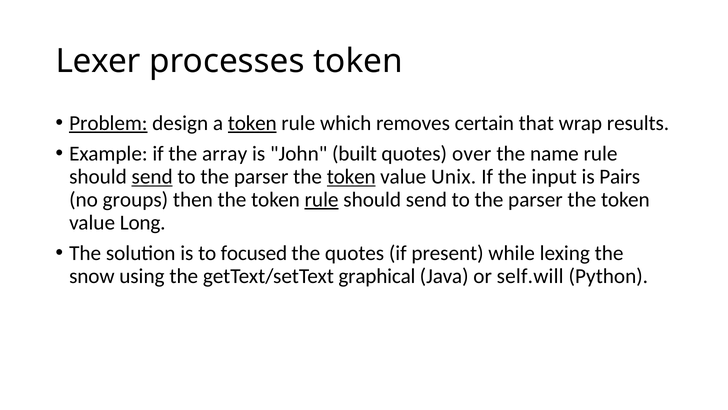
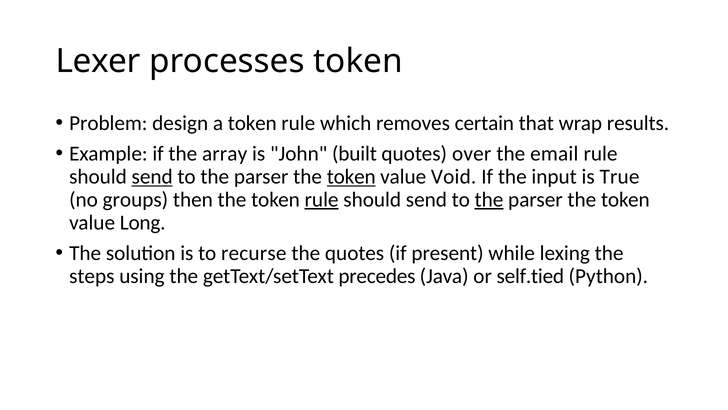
Problem underline: present -> none (108, 123)
token underline: present -> none (252, 123)
name: name -> email (554, 154)
Unix: Unix -> Void (454, 177)
Pairs: Pairs -> True (620, 177)
the underline: none -> present (489, 199)
focused: focused -> recurse (254, 253)
snow: snow -> steps (92, 276)
graphical: graphical -> precedes (377, 276)
self.will: self.will -> self.tied (530, 276)
